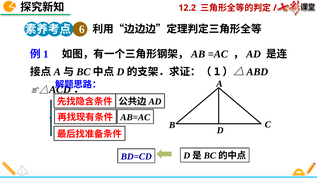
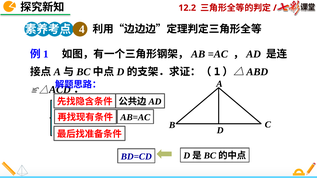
6: 6 -> 4 (82, 29)
